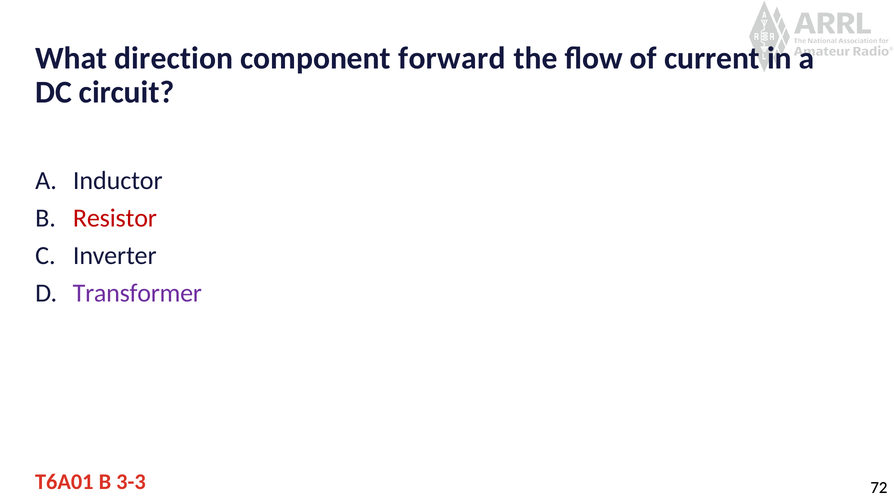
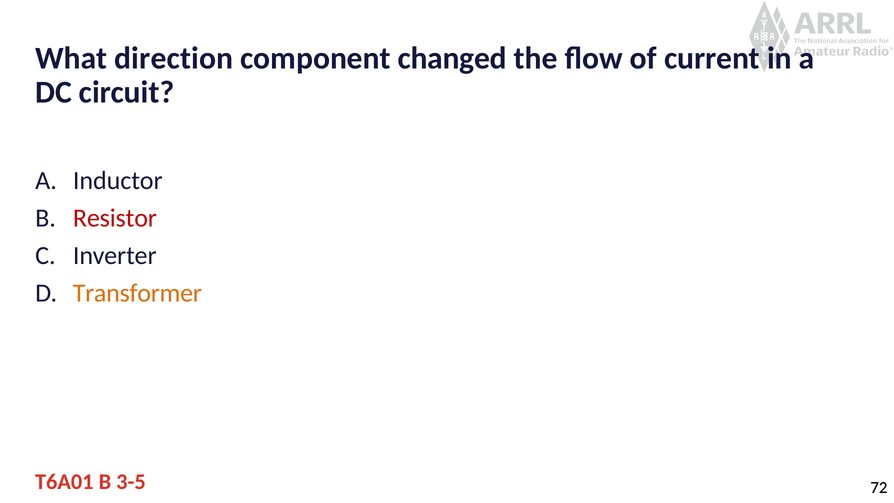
forward: forward -> changed (452, 58)
Transformer colour: purple -> orange (137, 293)
3-3: 3-3 -> 3-5 (131, 482)
